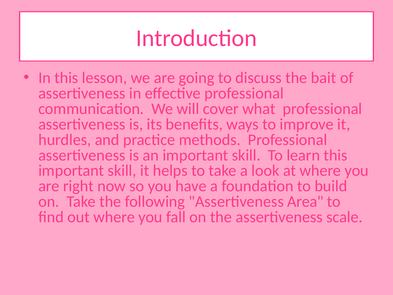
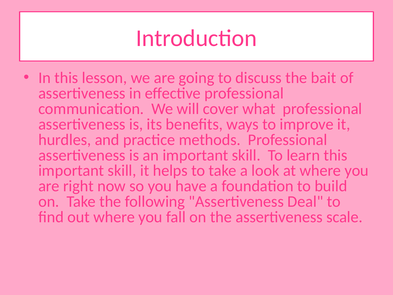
Area: Area -> Deal (305, 201)
